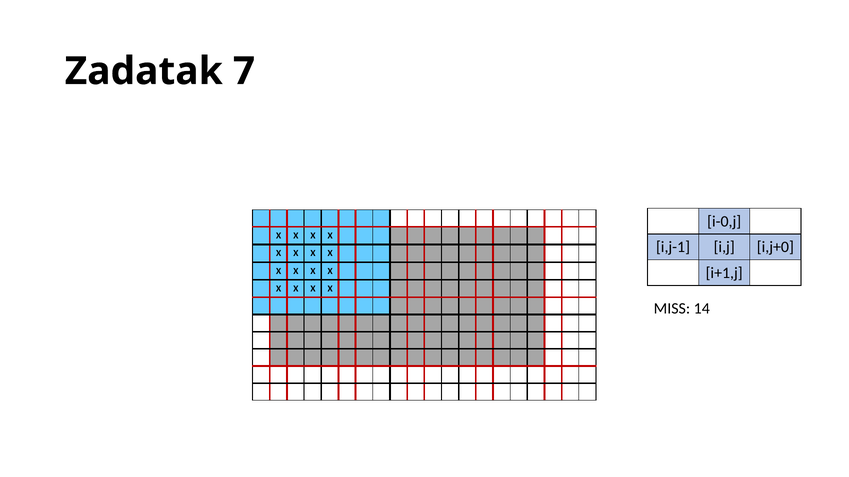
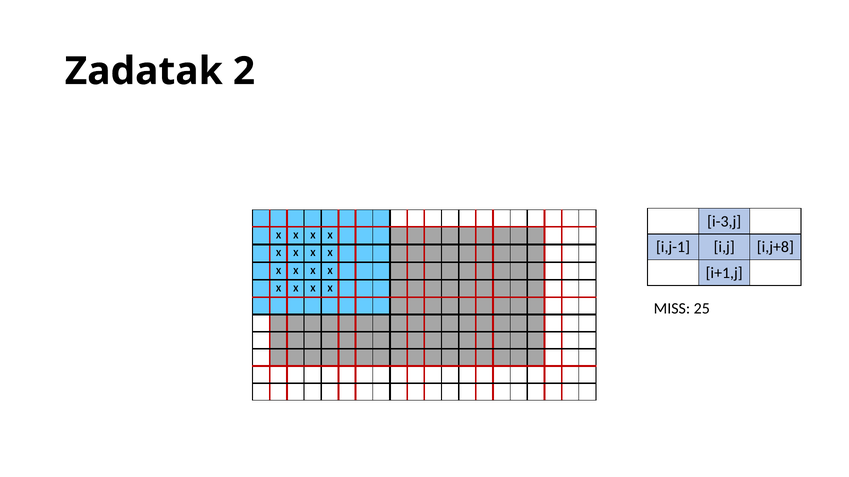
7: 7 -> 2 (244, 71)
i-0,j: i-0,j -> i-3,j (724, 222)
i,j+0: i,j+0 -> i,j+8 (775, 247)
14: 14 -> 25 (702, 309)
